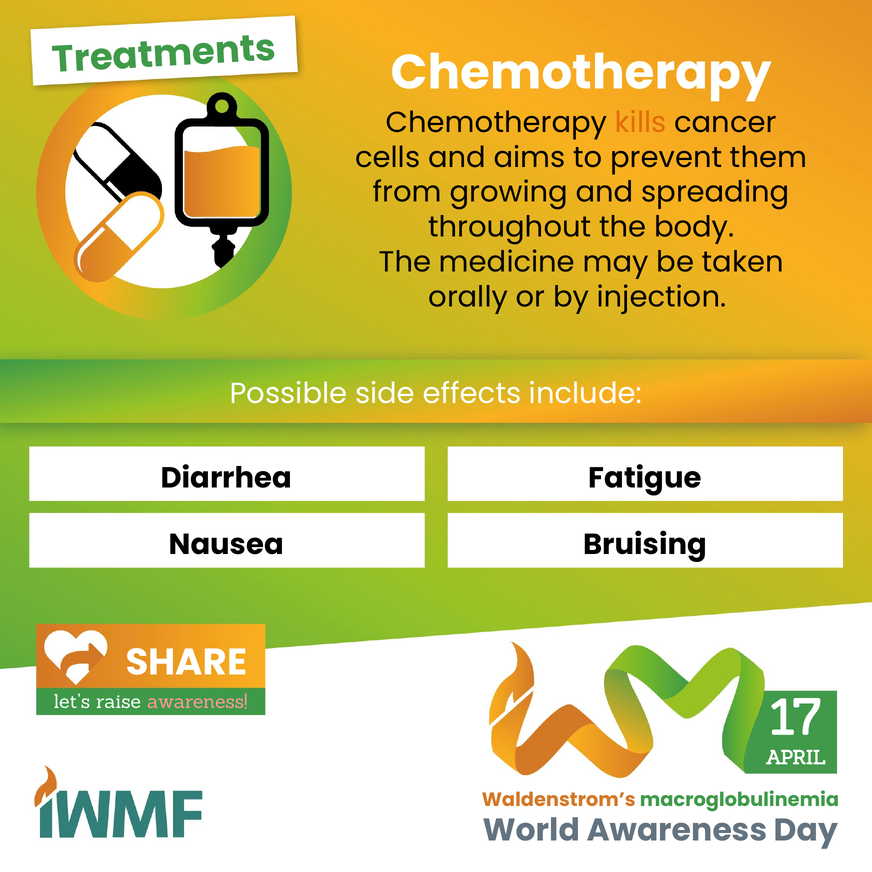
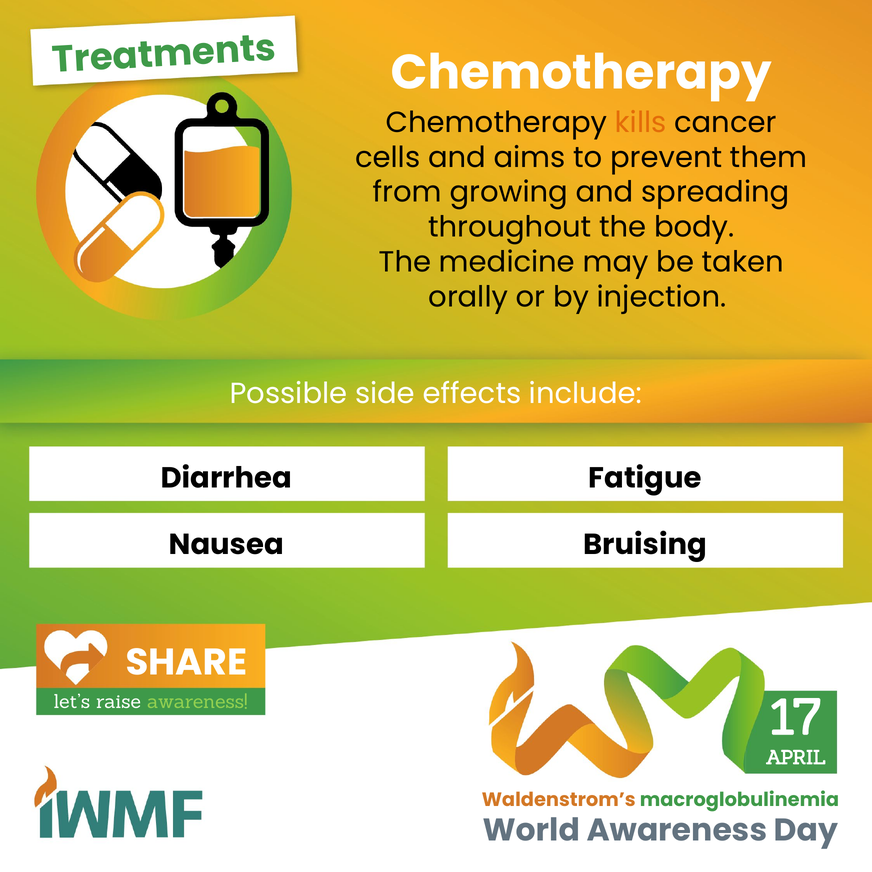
awareness colour: pink -> light green (197, 702)
